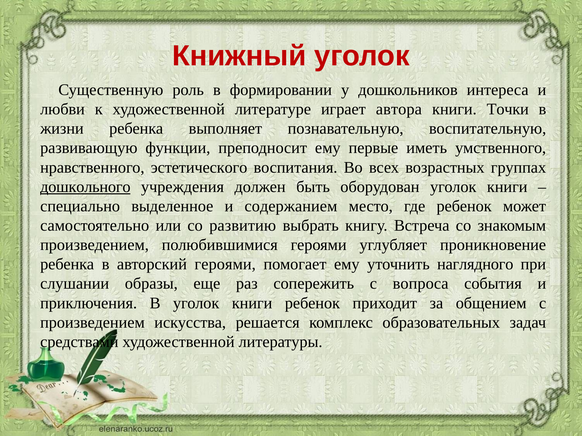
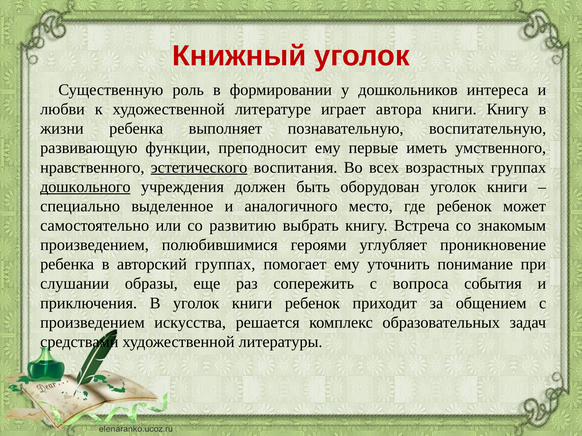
книги Точки: Точки -> Книгу (508, 109)
эстетического underline: none -> present (199, 168)
содержанием: содержанием -> аналогичного (291, 206)
авторский героями: героями -> группах (225, 265)
наглядного: наглядного -> понимание (475, 265)
